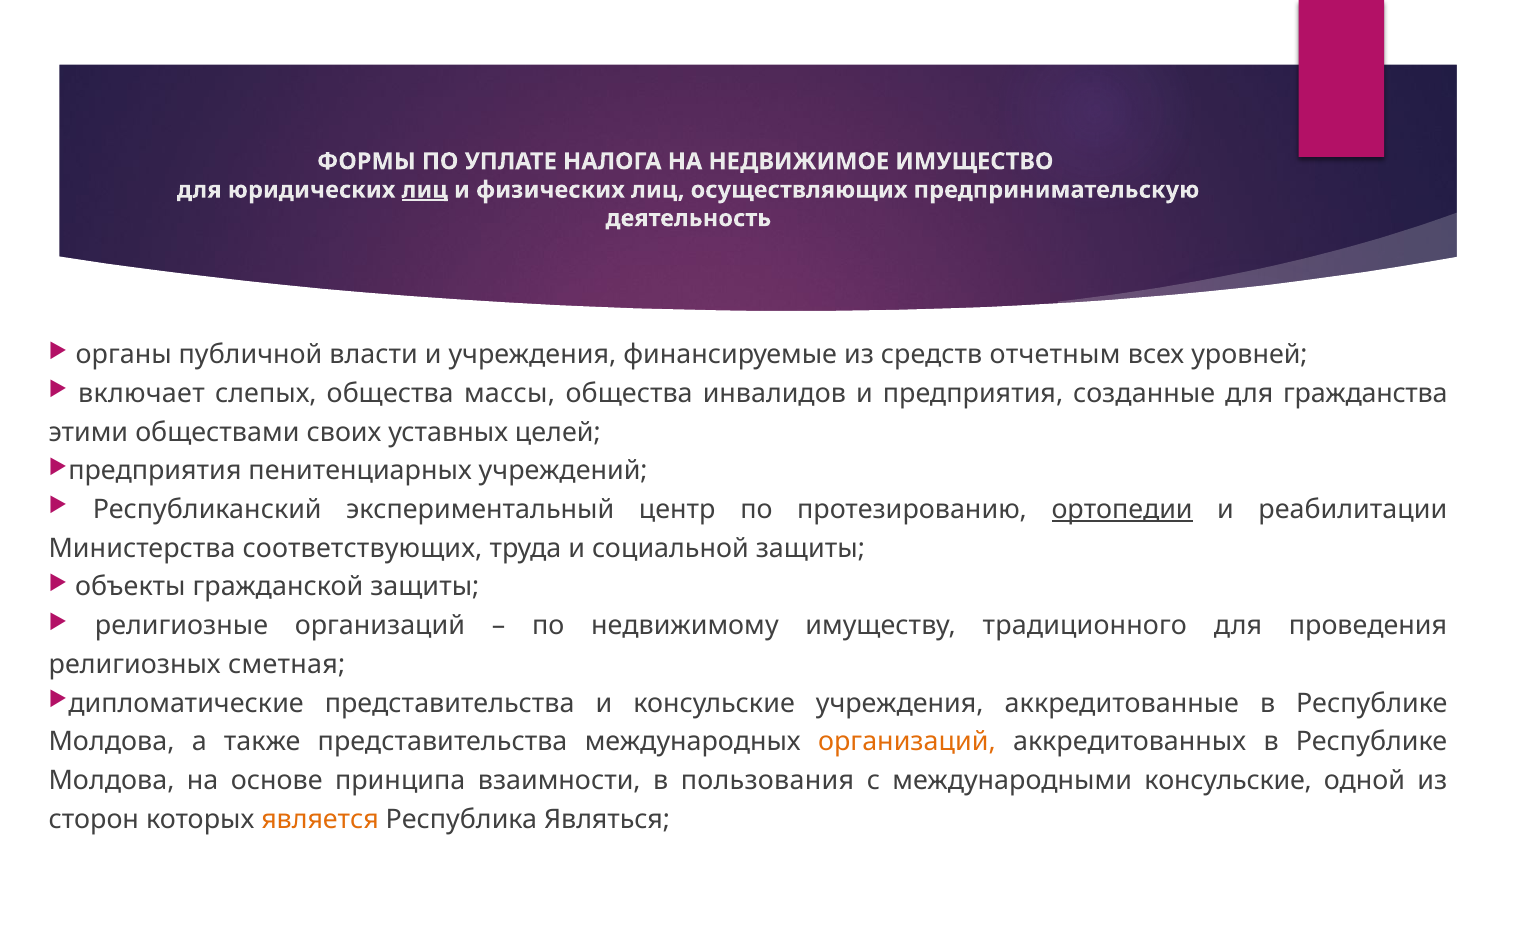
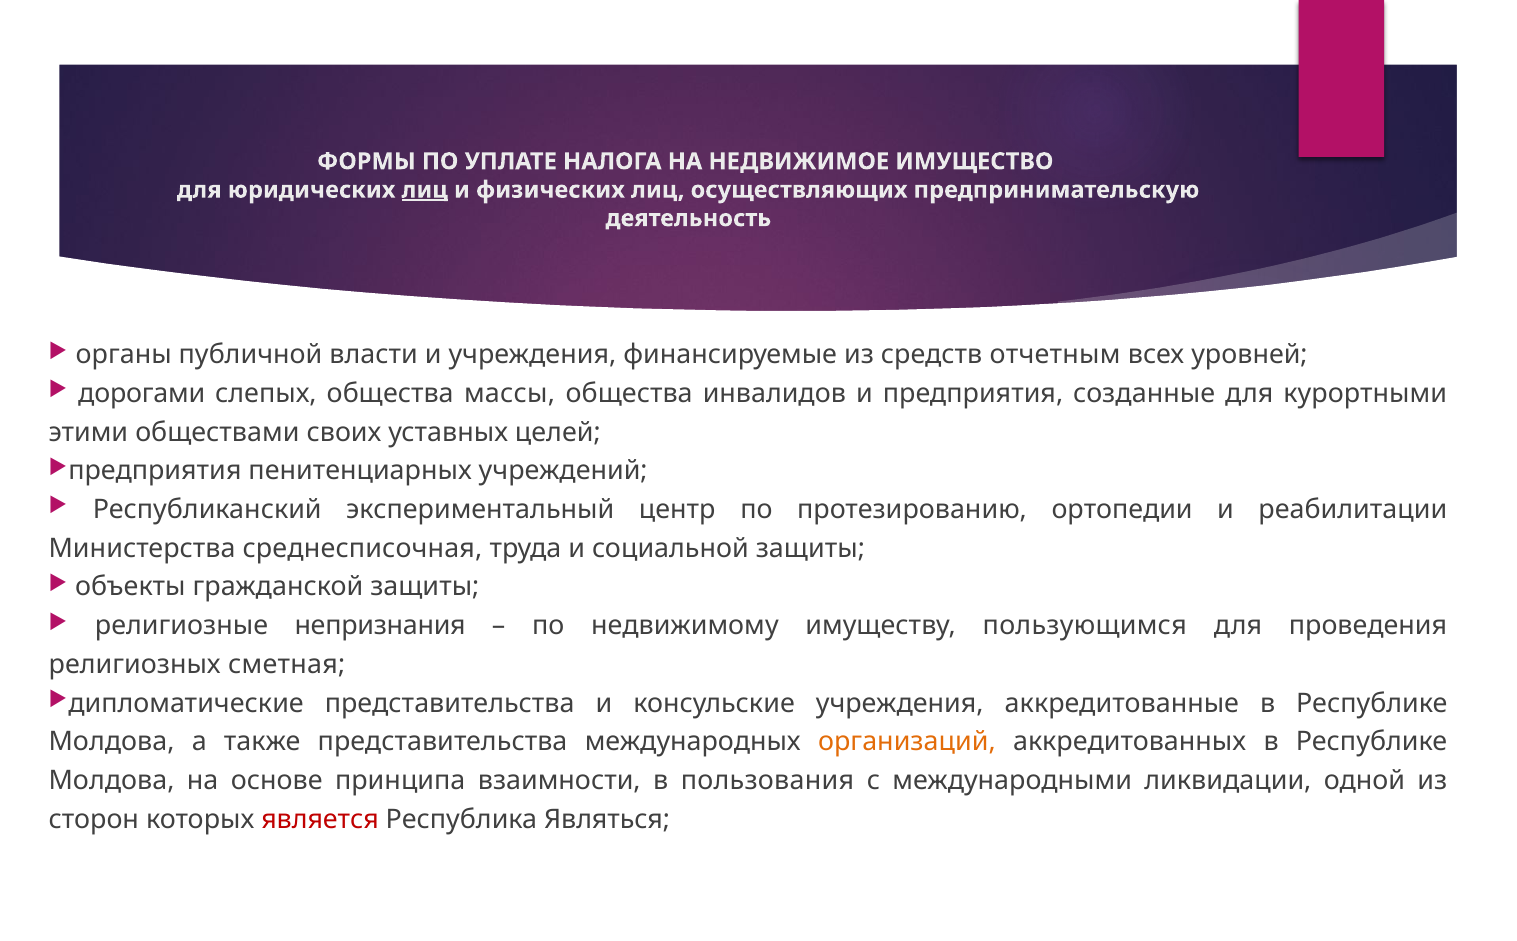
включает: включает -> дорогами (142, 393)
гражданства: гражданства -> курортными (1365, 393)
ортопедии underline: present -> none (1122, 509)
соответствующих: соответствующих -> среднесписочная (362, 548)
религиозные организаций: организаций -> непризнания (380, 626)
традиционного: традиционного -> пользующимся (1085, 626)
международными консульские: консульские -> ликвидации (1228, 780)
является colour: orange -> red (320, 819)
